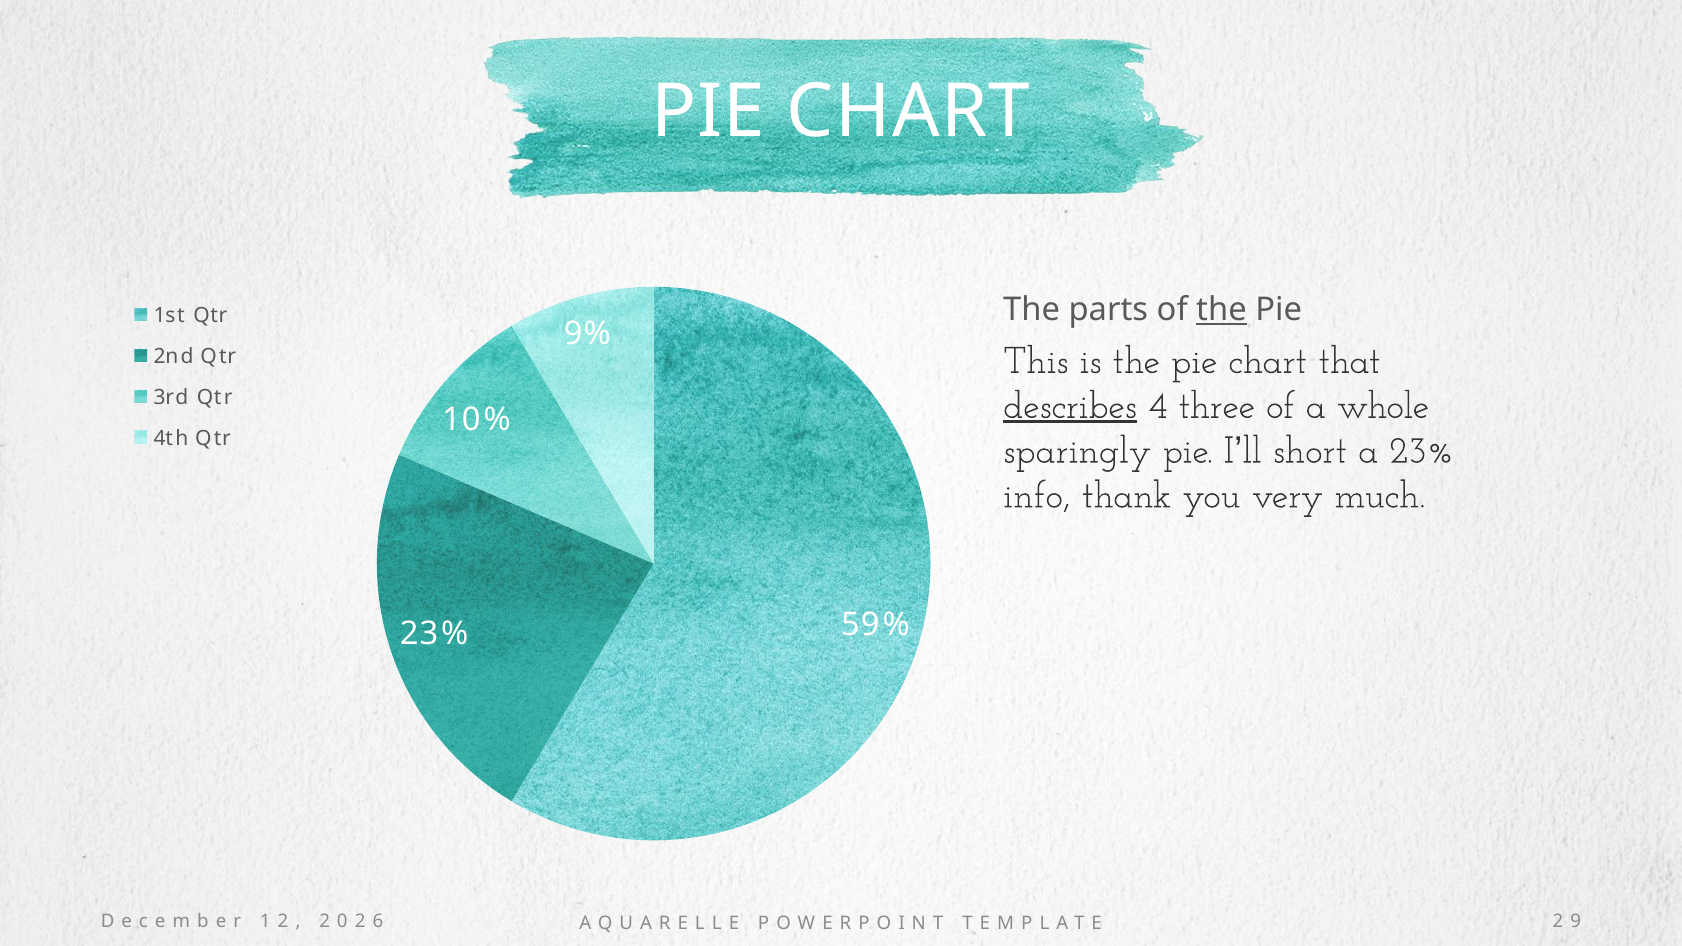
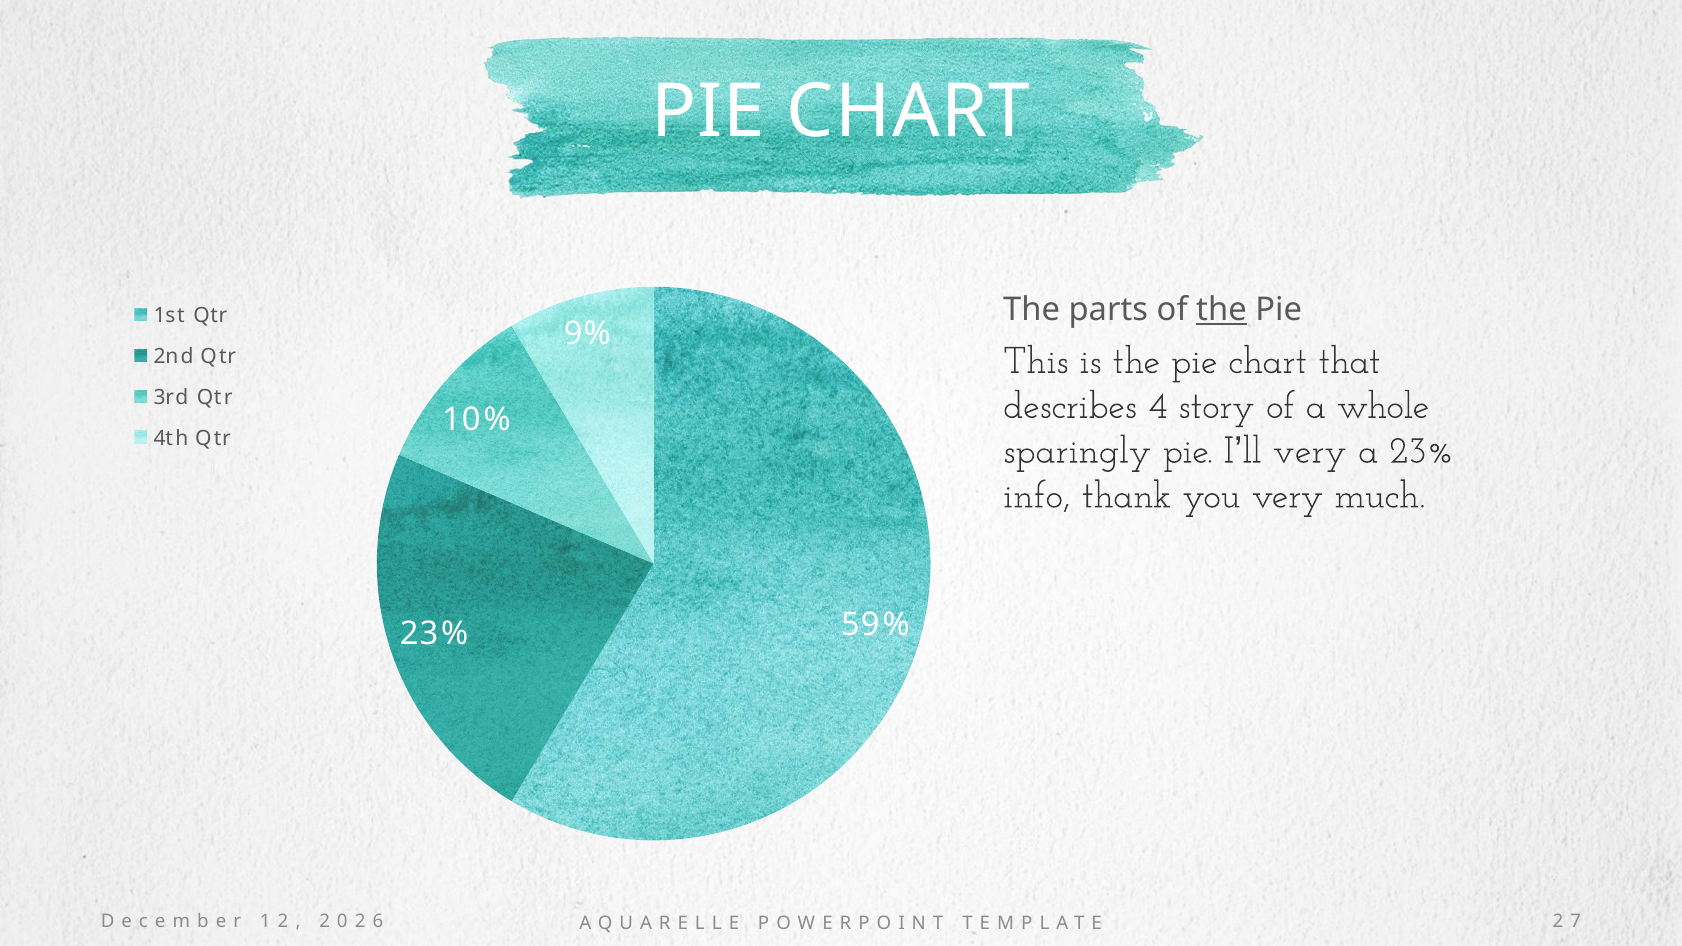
describes underline: present -> none (1070, 406)
three: three -> story (1217, 406)
I’ll short: short -> very (1310, 450)
9: 9 -> 7 (1576, 922)
